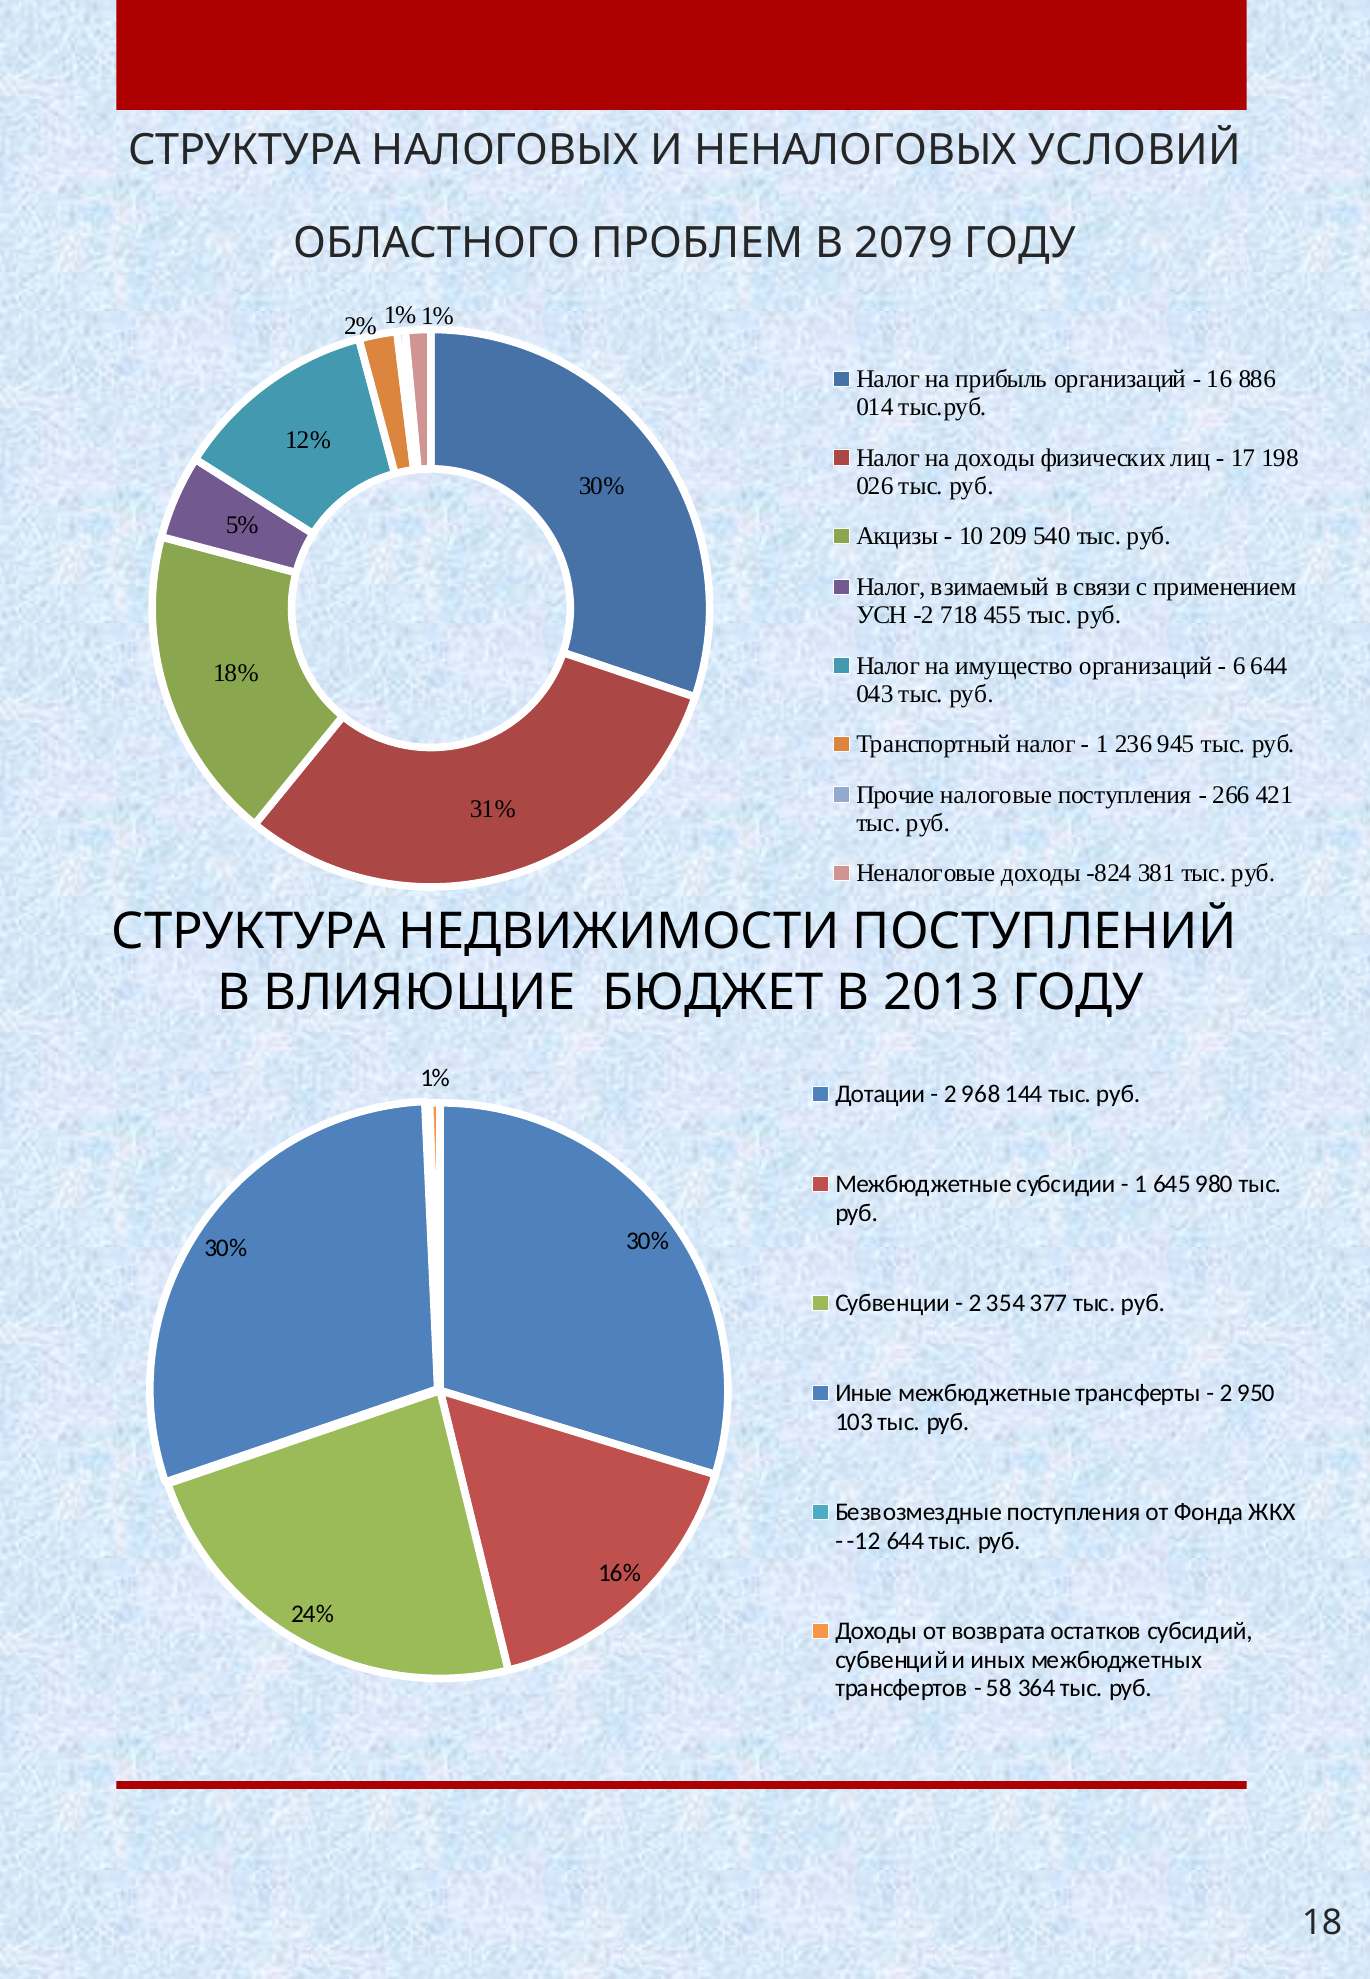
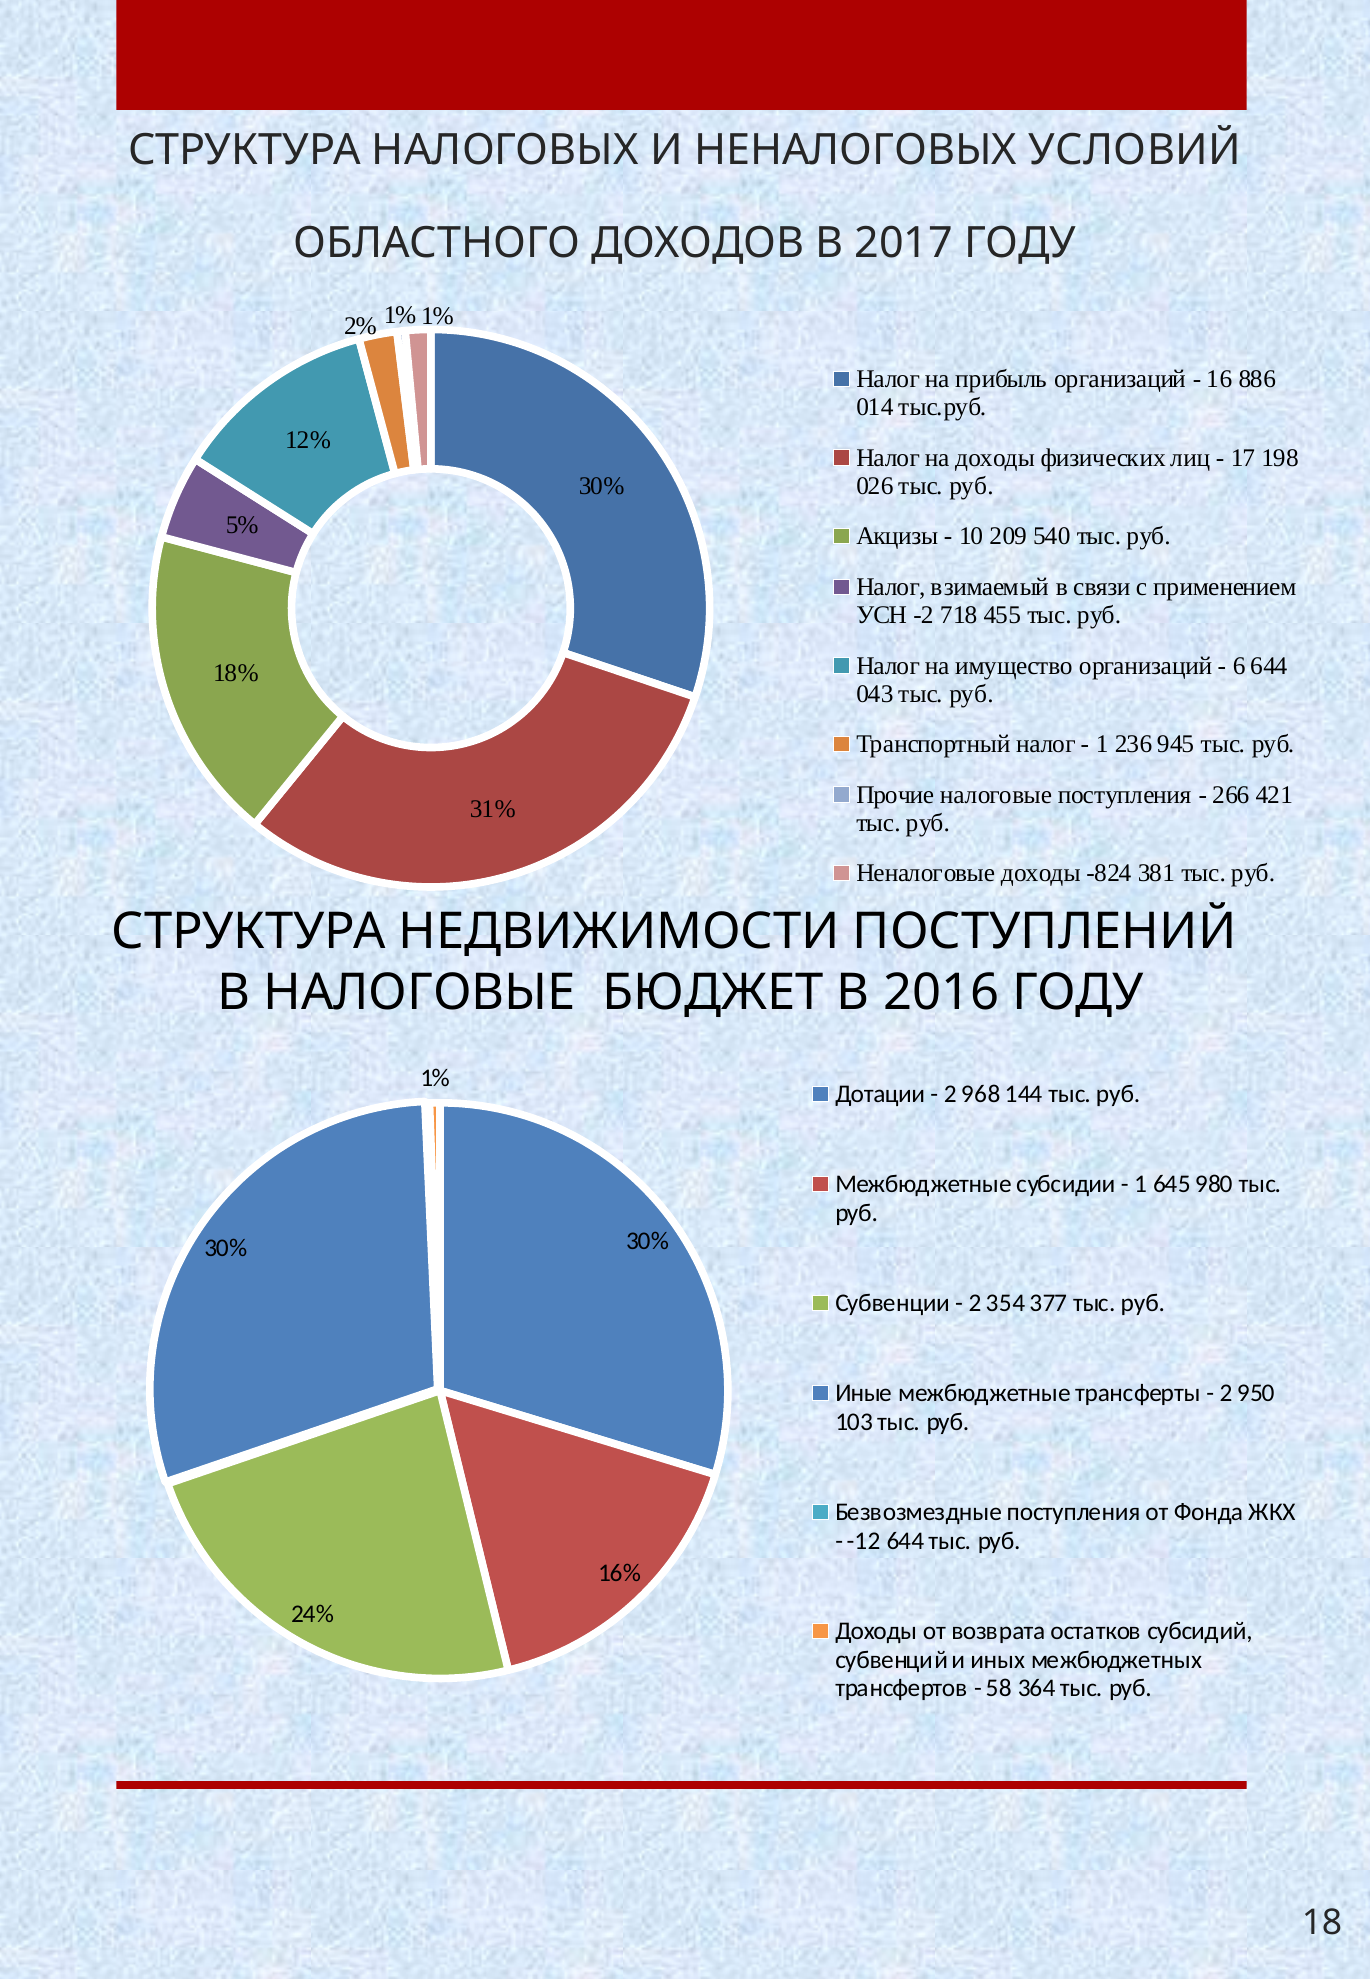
ПРОБЛЕМ: ПРОБЛЕМ -> ДОХОДОВ (698, 244)
2079: 2079 -> 2017 (904, 244)
В ВЛИЯЮЩИЕ: ВЛИЯЮЩИЕ -> НАЛОГОВЫЕ (420, 993)
2013: 2013 -> 2016 (941, 993)
